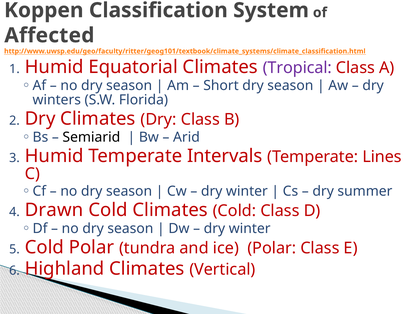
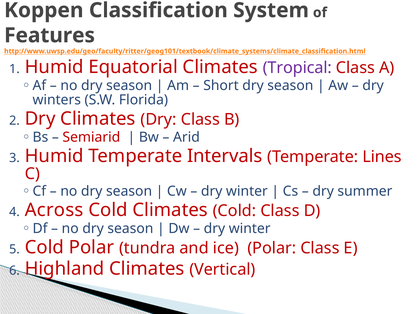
Affected: Affected -> Features (50, 35)
Semiarid colour: black -> red (91, 137)
Drawn: Drawn -> Across (54, 210)
